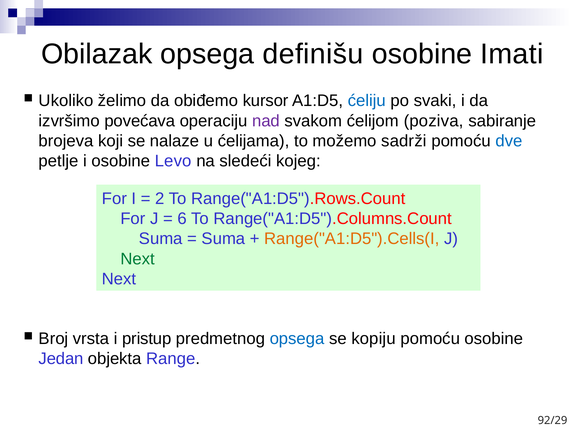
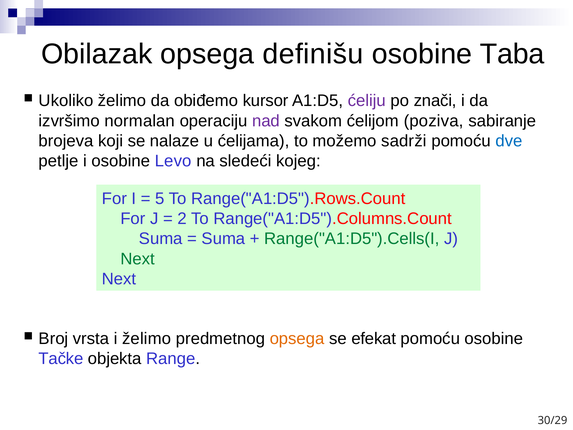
Imati: Imati -> Taba (512, 54)
ćeliju colour: blue -> purple (367, 101)
svaki: svaki -> znači (435, 101)
povećava: povećava -> normalan (140, 121)
2: 2 -> 5 (160, 199)
6: 6 -> 2 (182, 219)
Range("A1:D5").Cells(I colour: orange -> green (352, 239)
i pristup: pristup -> želimo (147, 338)
opsega colour: blue -> orange (297, 338)
kopiju: kopiju -> efekat (374, 338)
Jedan: Jedan -> Tačke (61, 359)
92/29: 92/29 -> 30/29 (552, 420)
